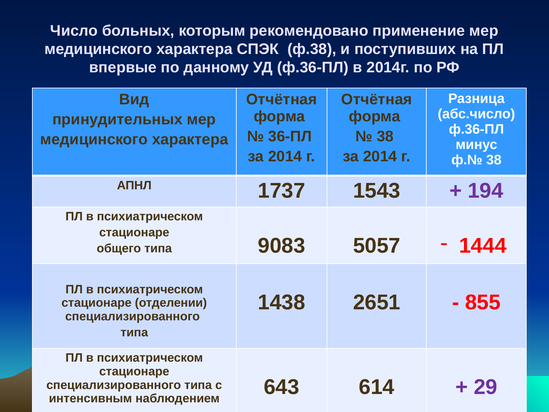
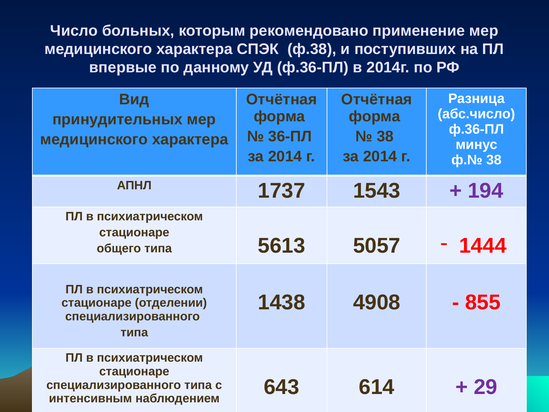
9083: 9083 -> 5613 (282, 246)
2651: 2651 -> 4908 (377, 302)
